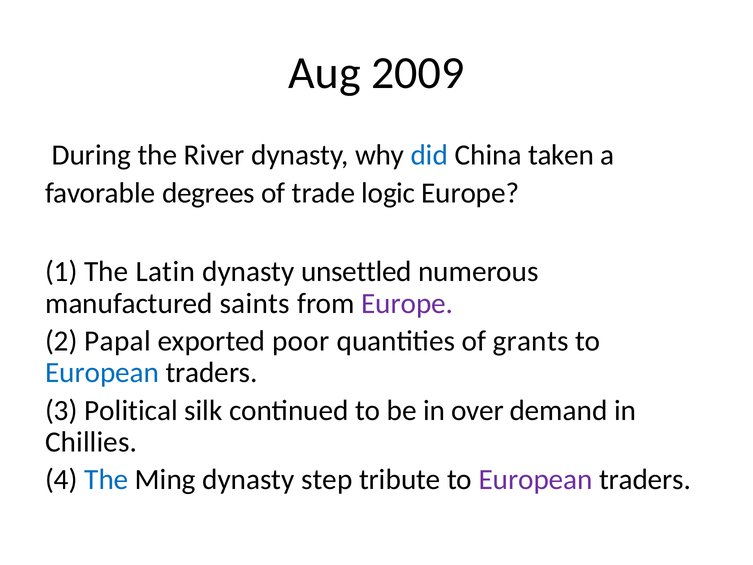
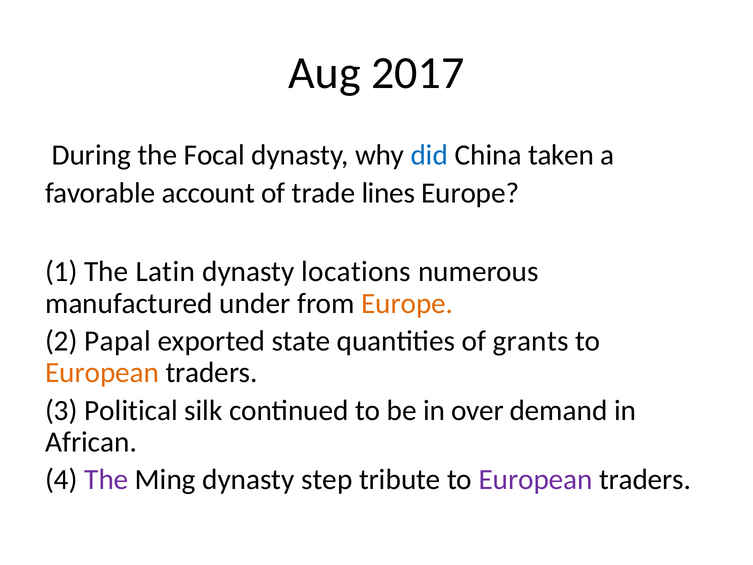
2009: 2009 -> 2017 (418, 73)
River: River -> Focal (214, 155)
degrees: degrees -> account (208, 193)
logic: logic -> lines (388, 193)
unsettled: unsettled -> locations (356, 272)
saints: saints -> under (255, 303)
Europe colour: purple -> orange (407, 303)
poor: poor -> state (301, 341)
European colour: blue -> orange (102, 373)
Chillies: Chillies -> African (91, 442)
The colour: blue -> purple (106, 479)
